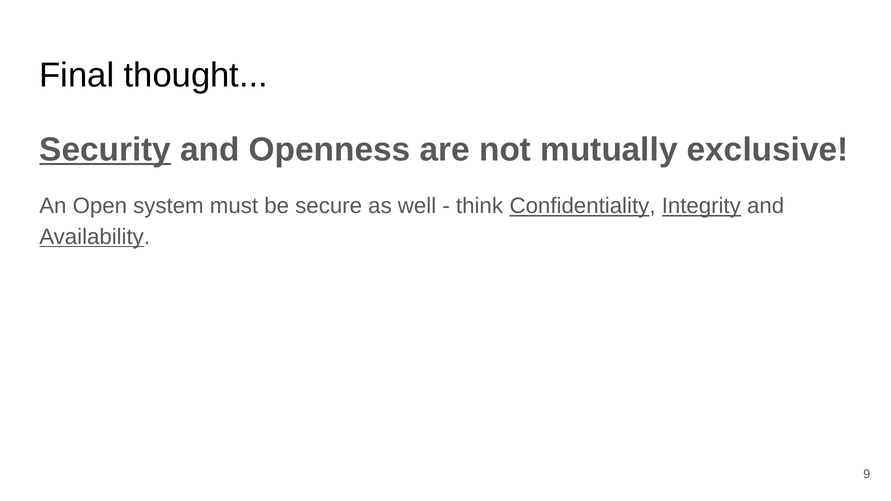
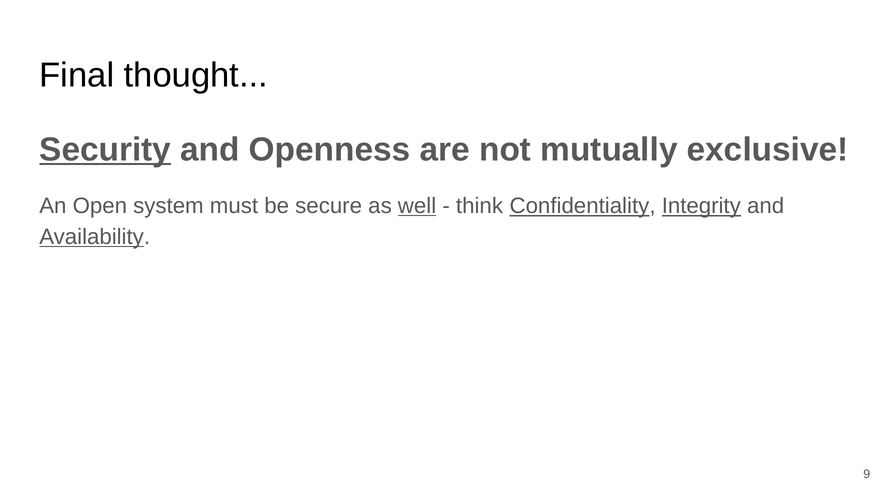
well underline: none -> present (417, 206)
